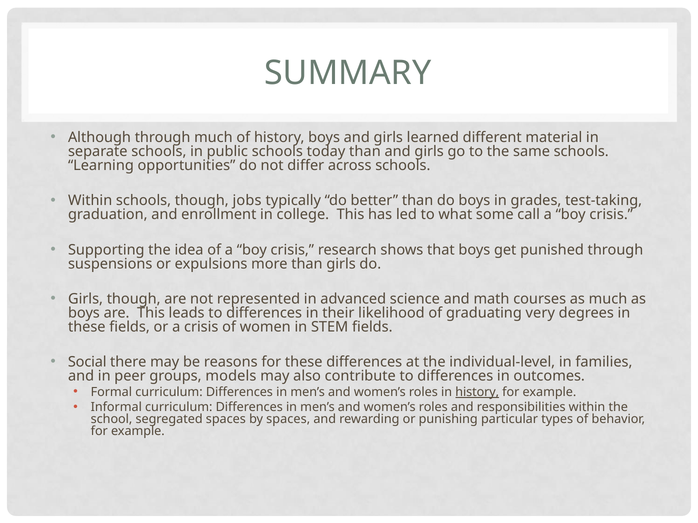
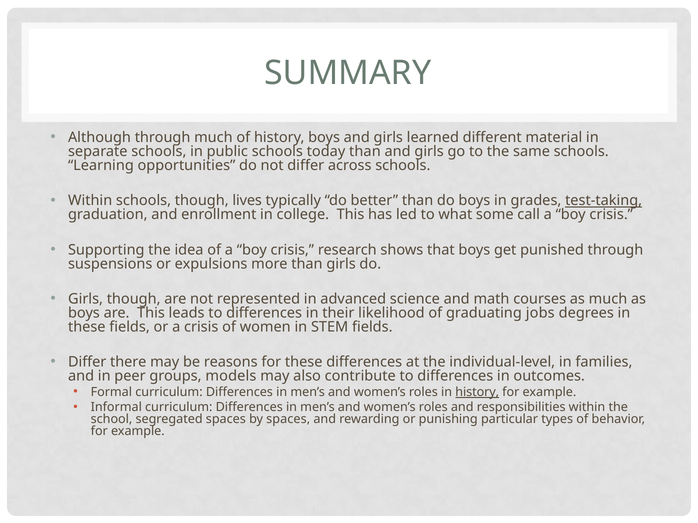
jobs: jobs -> lives (247, 201)
test-taking underline: none -> present (604, 201)
very: very -> jobs (540, 313)
Social: Social -> Differ (87, 362)
